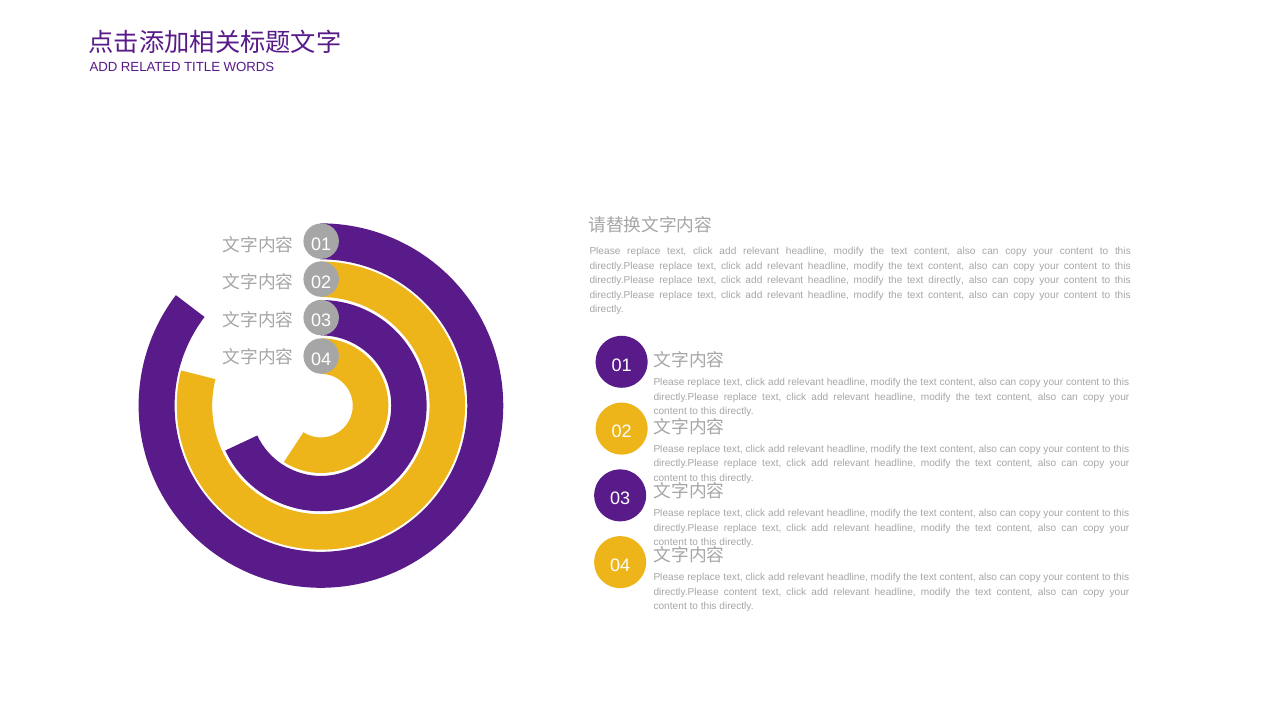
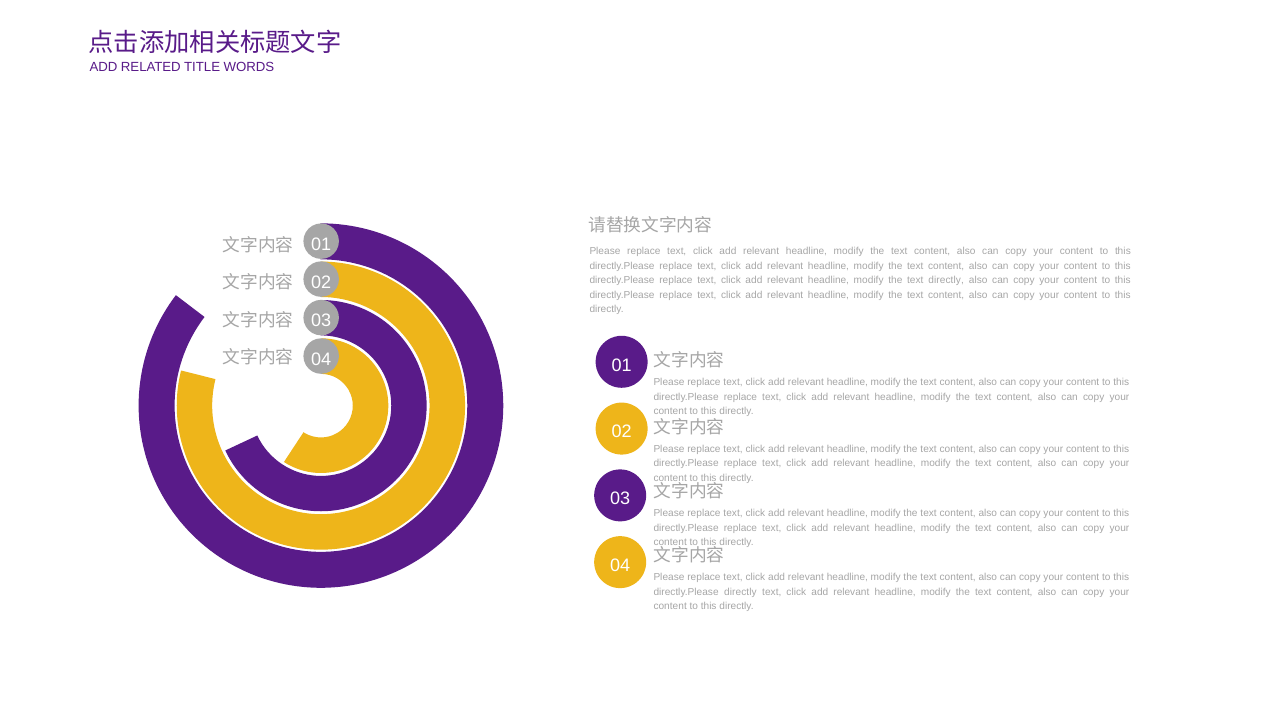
directly.Please content: content -> directly (740, 592)
